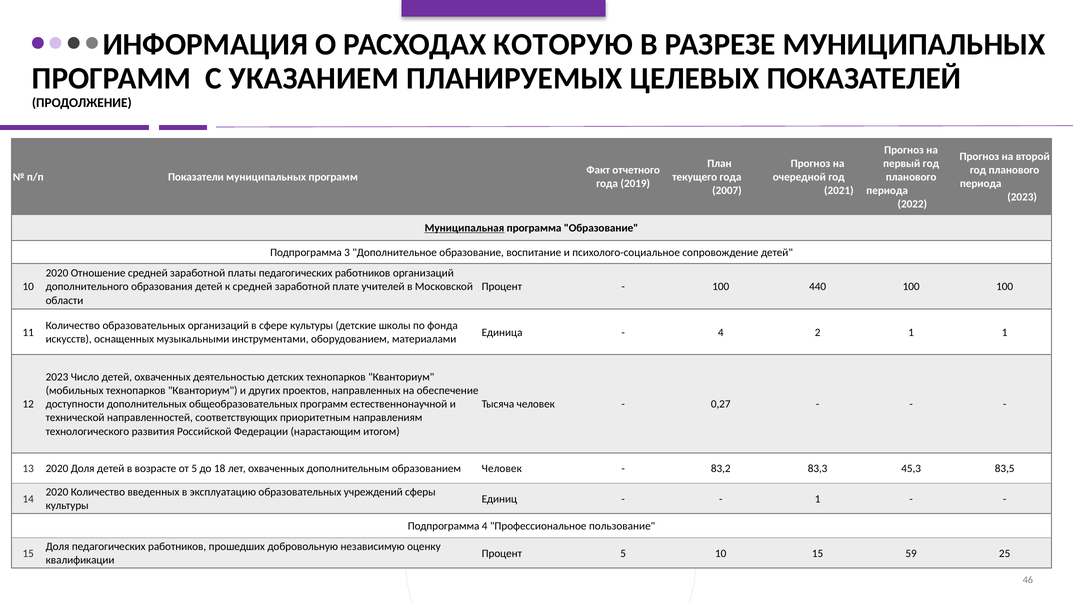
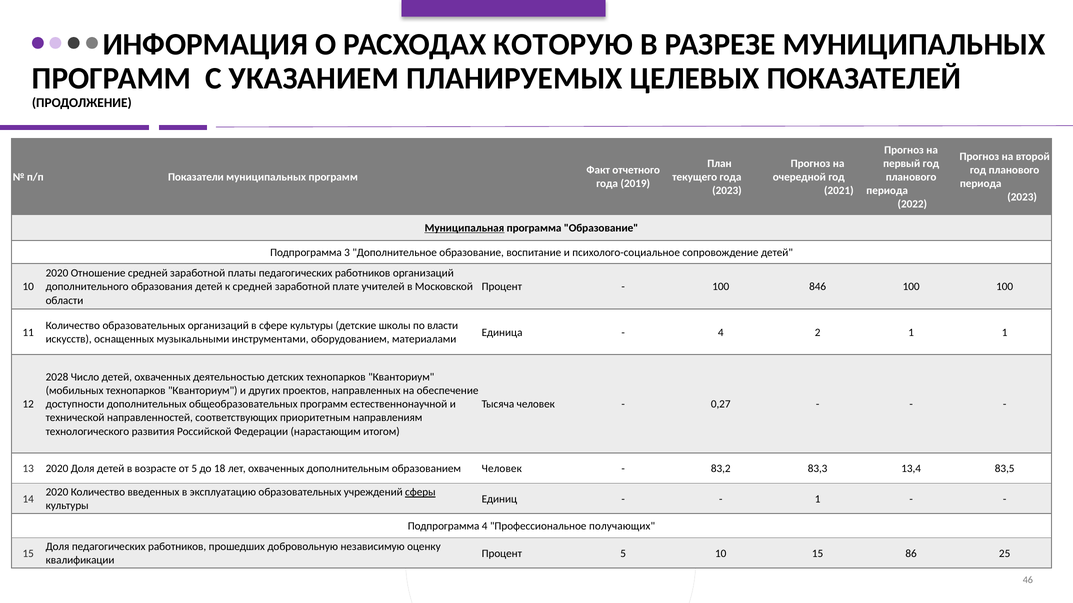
2007: 2007 -> 2023 (727, 191)
440: 440 -> 846 (818, 287)
фонда: фонда -> власти (443, 326)
2023: 2023 -> 2028 (57, 378)
45,3: 45,3 -> 13,4 (911, 469)
сферы underline: none -> present (420, 493)
пользование: пользование -> получающих (622, 527)
59: 59 -> 86 (911, 554)
